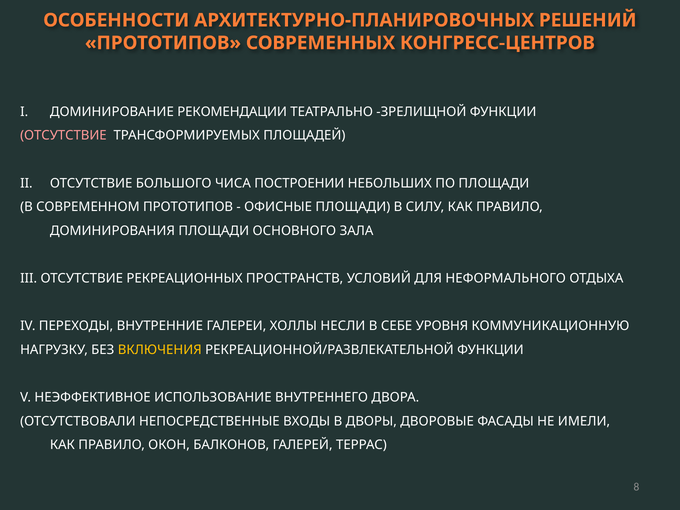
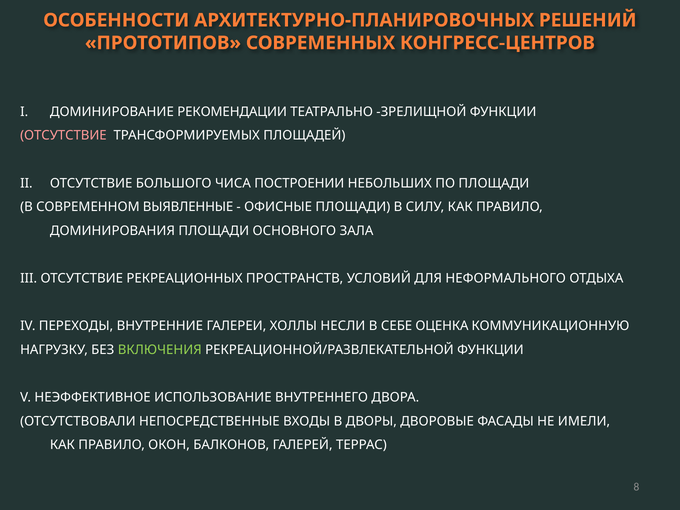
СОВРЕМЕННОМ ПРОТОТИПОВ: ПРОТОТИПОВ -> ВЫЯВЛЕННЫЕ (188, 207)
УРОВНЯ: УРОВНЯ -> ОЦЕНКА (442, 326)
ВКЛЮЧЕНИЯ colour: yellow -> light green (160, 350)
